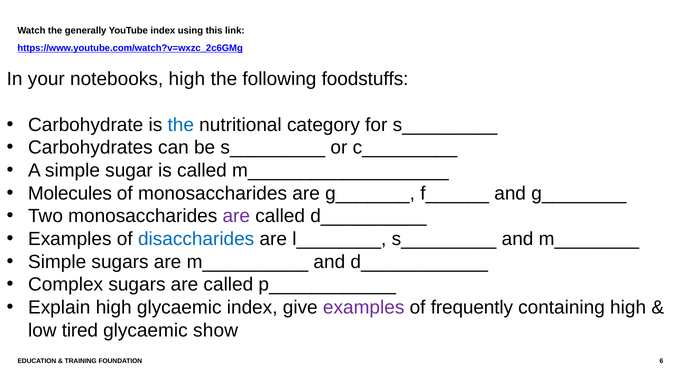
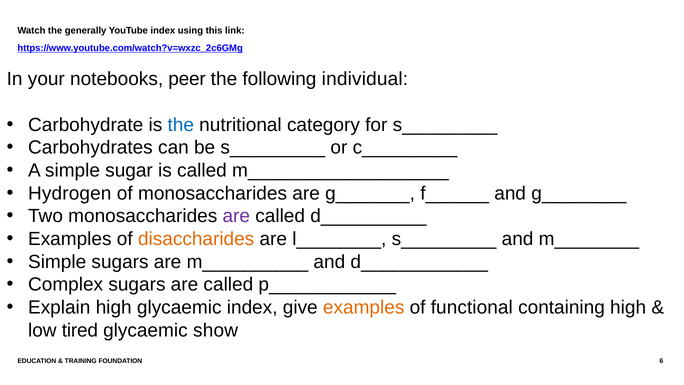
notebooks high: high -> peer (187, 79)
foodstuffs: foodstuffs -> individual (365, 79)
Molecules: Molecules -> Hydrogen (70, 193)
disaccharides colour: blue -> orange (196, 239)
examples colour: purple -> orange (364, 307)
frequently: frequently -> functional (472, 307)
